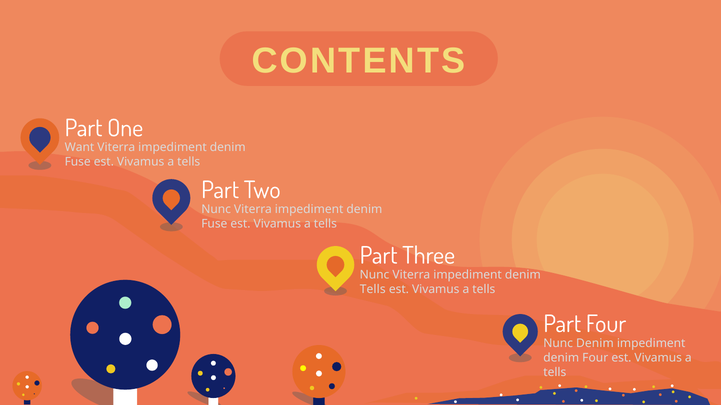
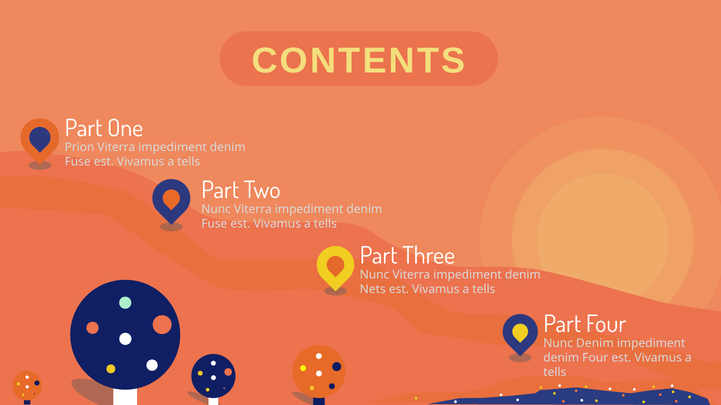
Want: Want -> Prion (79, 148)
Tells: Tells -> Nets (373, 290)
